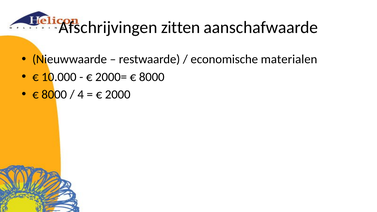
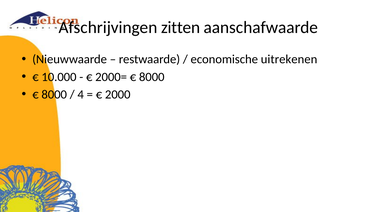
materialen: materialen -> uitrekenen (289, 59)
